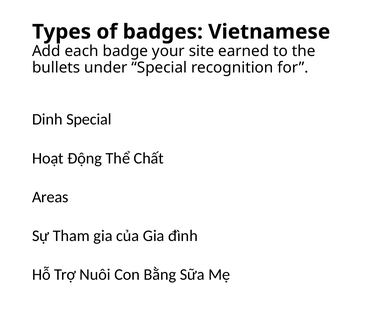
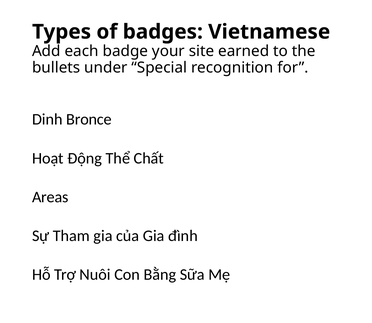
Dinh Special: Special -> Bronce (89, 120)
